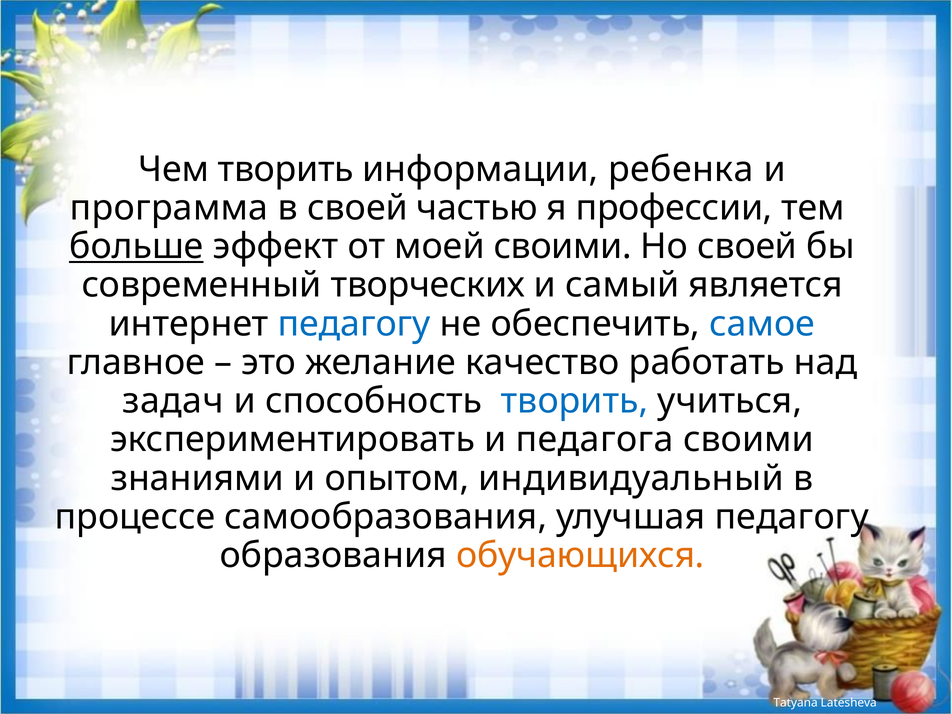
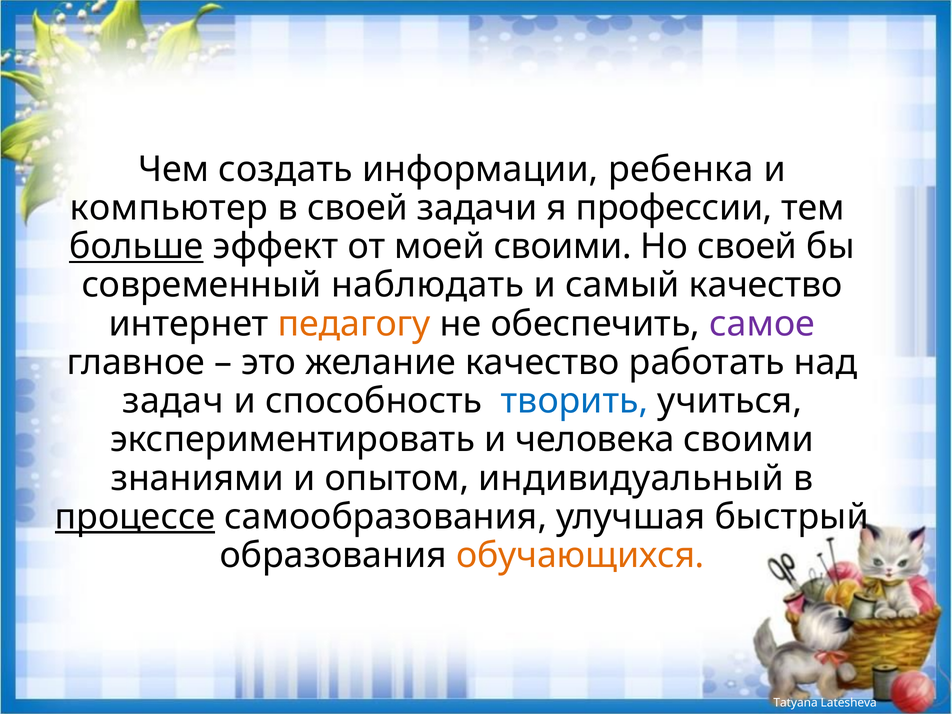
Чем творить: творить -> создать (286, 169)
программа: программа -> компьютер (169, 208)
частью: частью -> задачи (477, 208)
творческих: творческих -> наблюдать (428, 285)
самый является: является -> качество (766, 285)
педагогу colour: blue -> orange (354, 324)
самое colour: blue -> purple (762, 324)
педагога: педагога -> человека (595, 440)
процессе underline: none -> present (135, 517)
улучшая педагогу: педагогу -> быстрый (792, 517)
